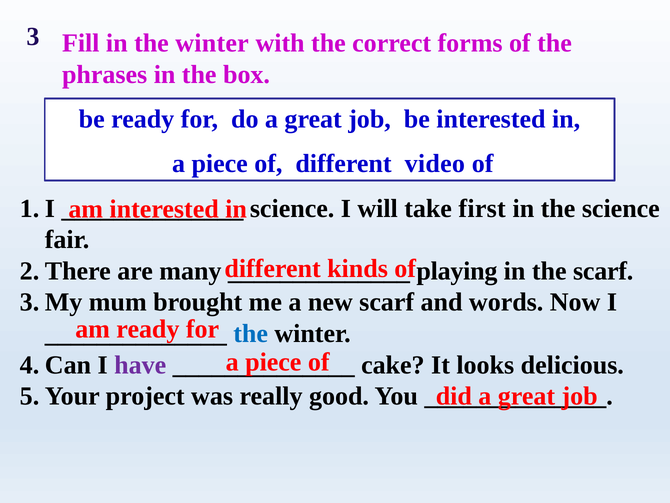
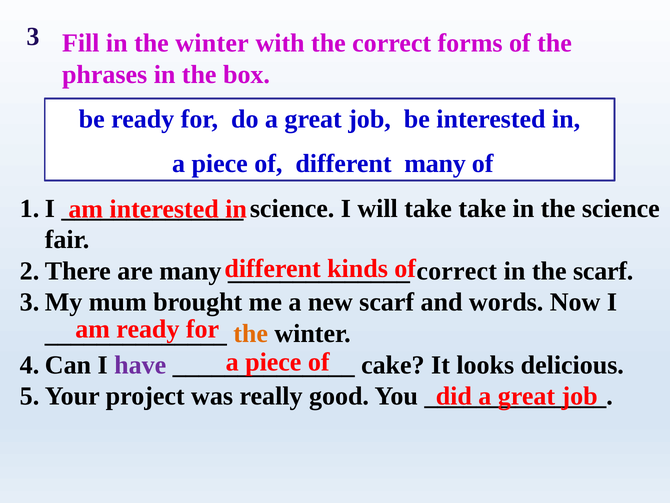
different video: video -> many (435, 163)
take first: first -> take (482, 208)
playing: playing -> correct (457, 271)
the colour: blue -> orange (251, 333)
